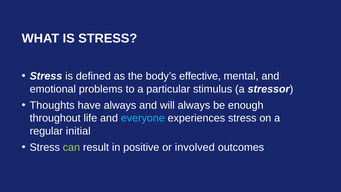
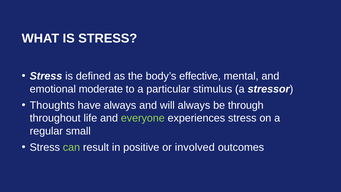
problems: problems -> moderate (101, 89)
enough: enough -> through (246, 105)
everyone colour: light blue -> light green (143, 118)
initial: initial -> small (78, 131)
